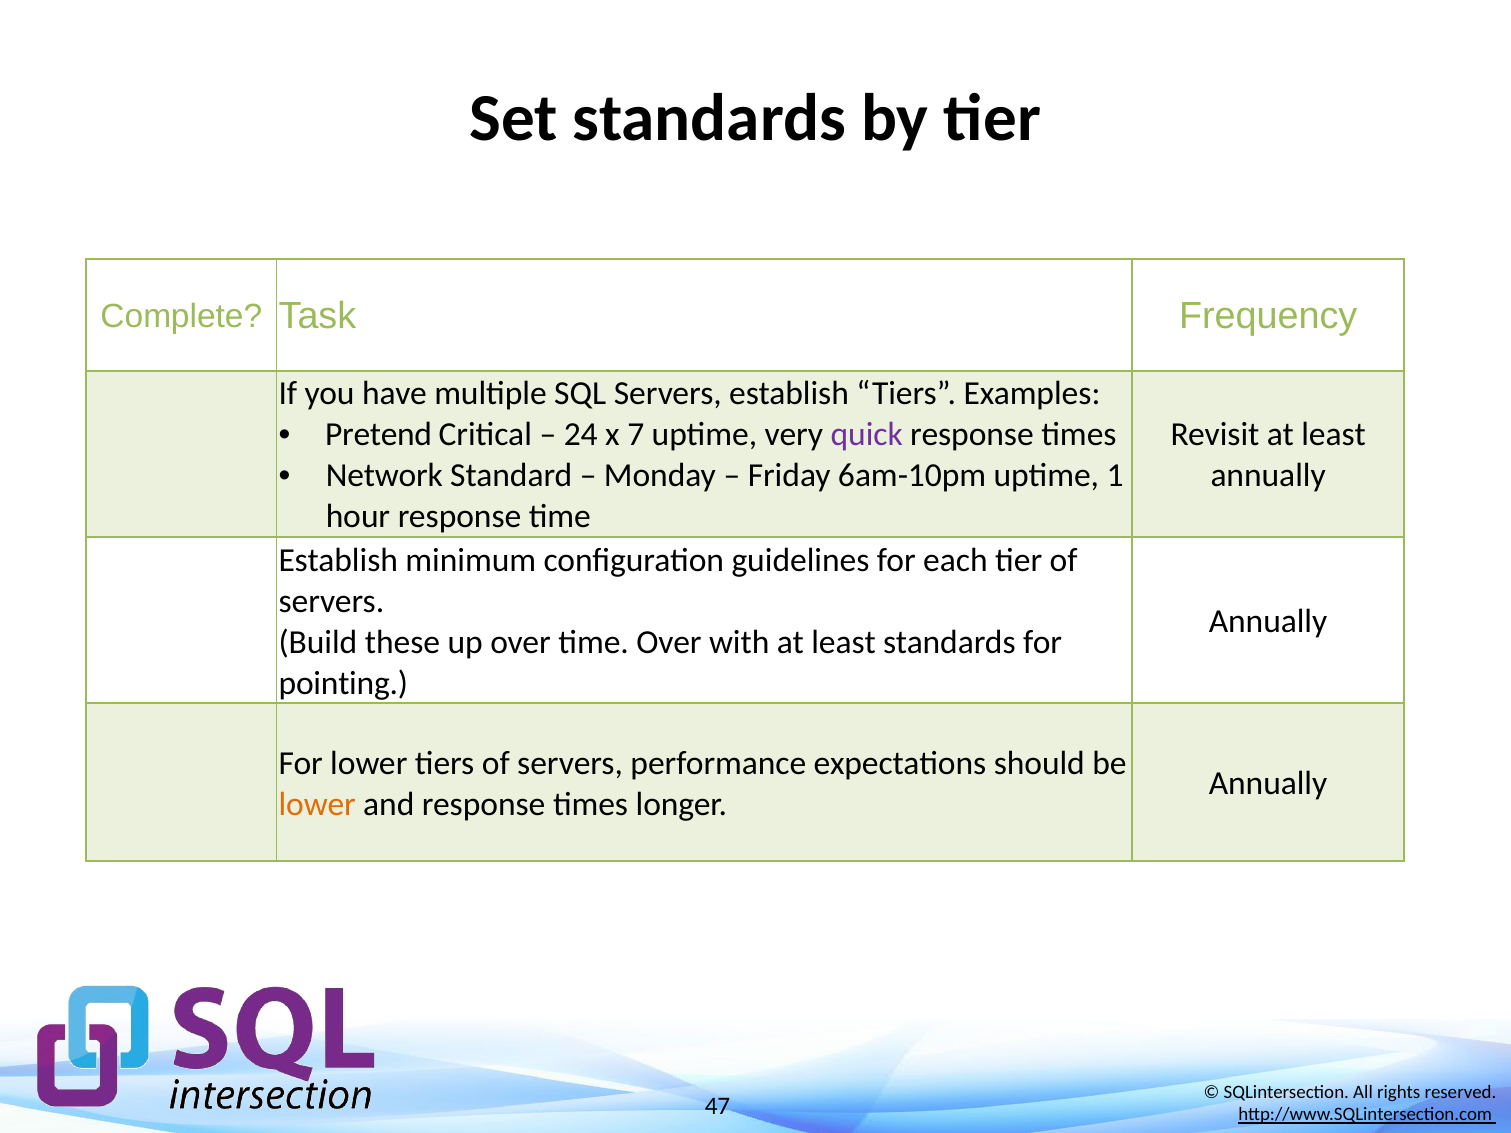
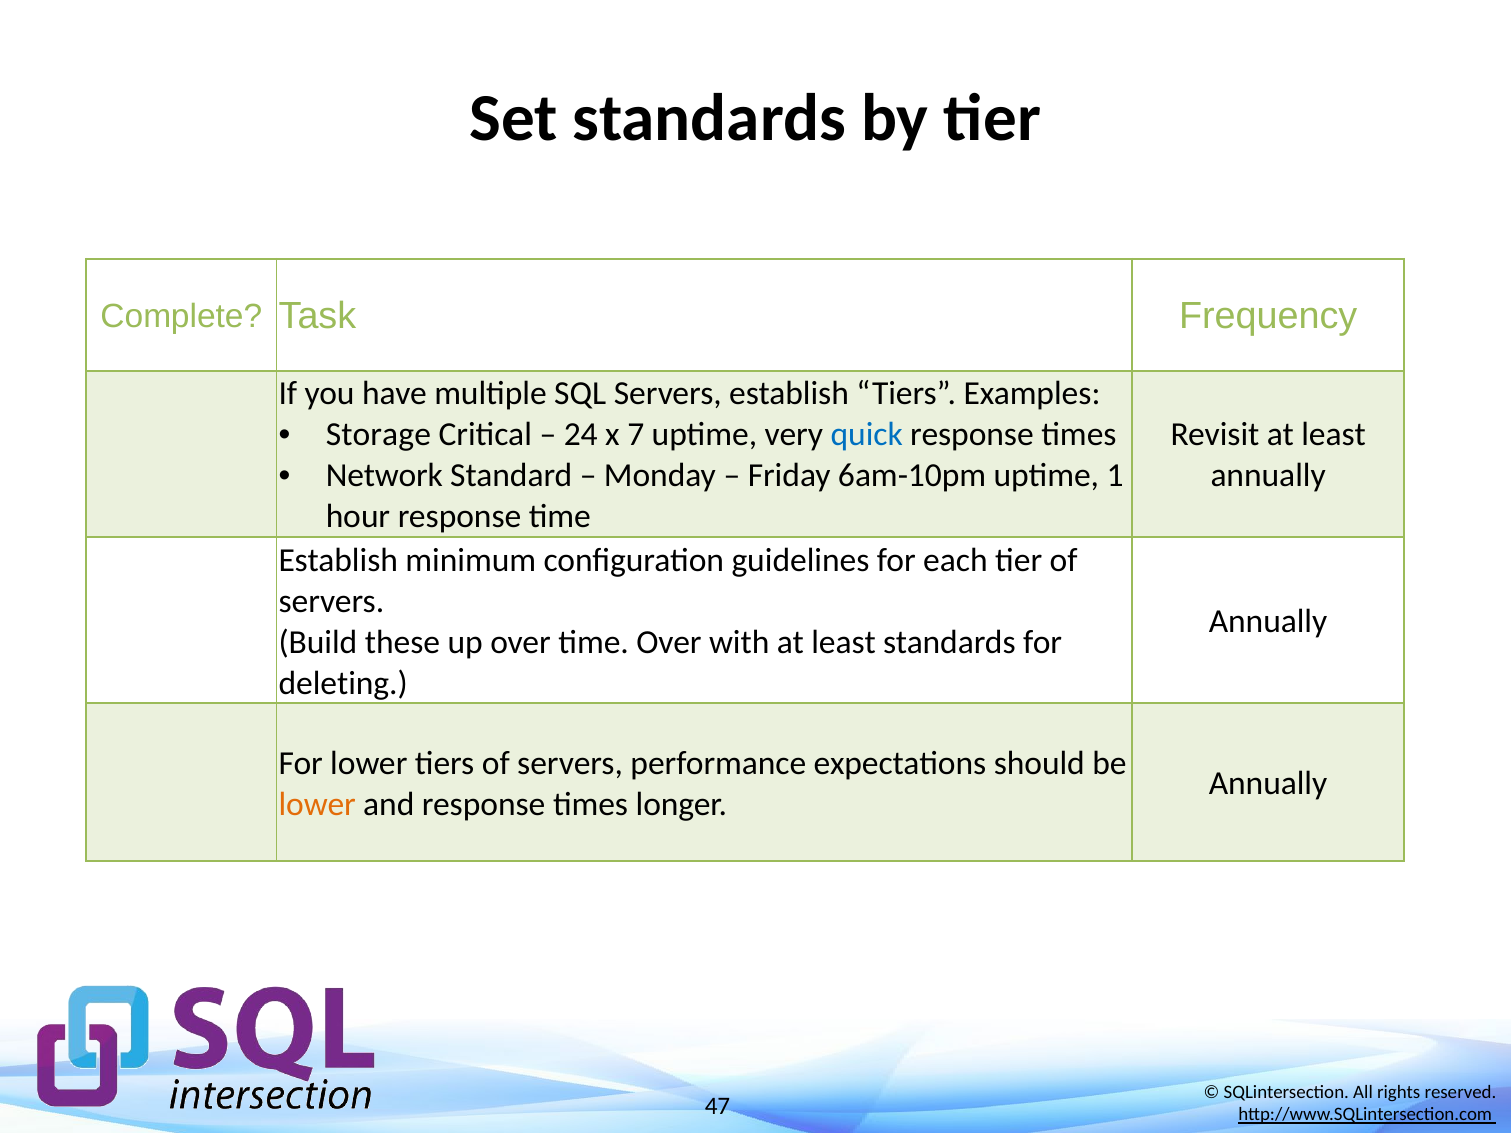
Pretend: Pretend -> Storage (378, 435)
quick colour: purple -> blue (867, 435)
pointing: pointing -> deleting (343, 683)
